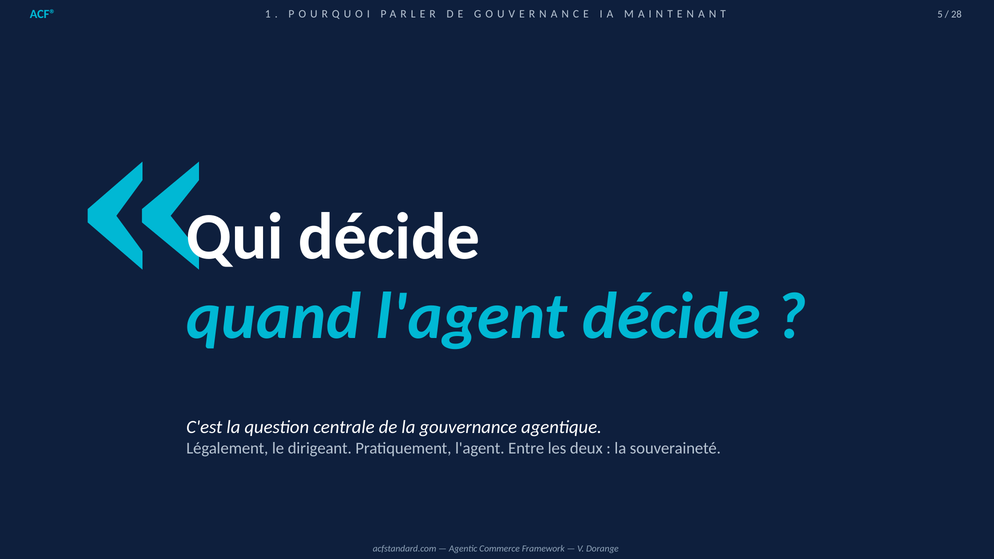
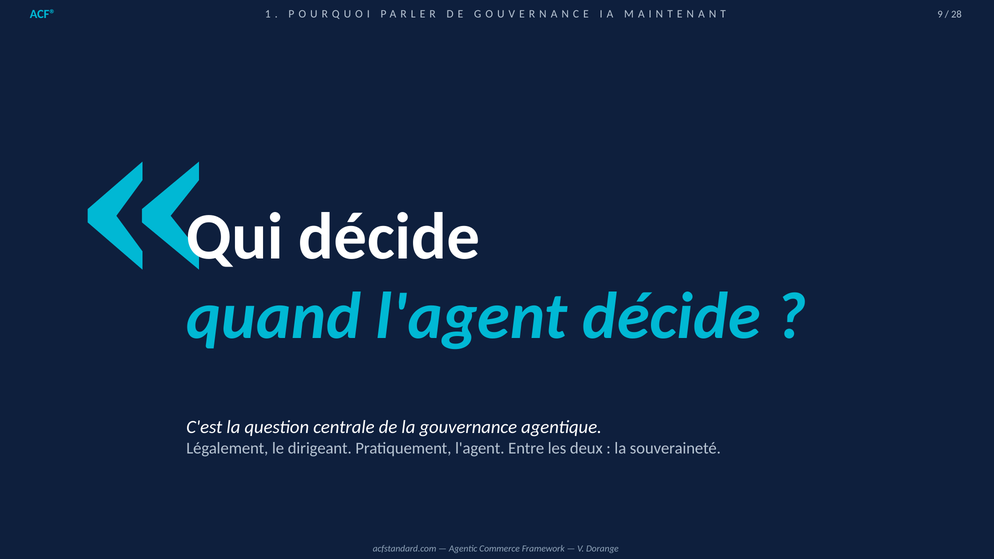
5: 5 -> 9 (940, 14)
